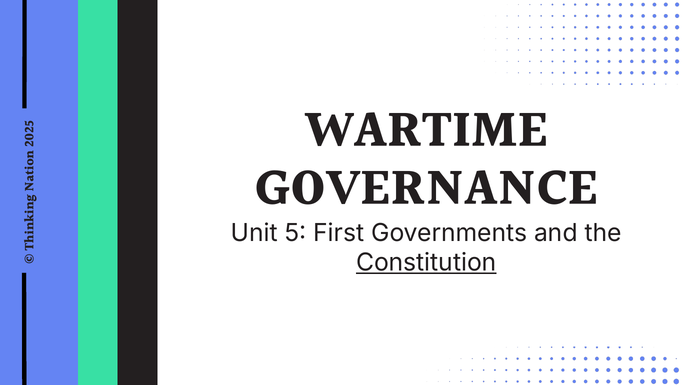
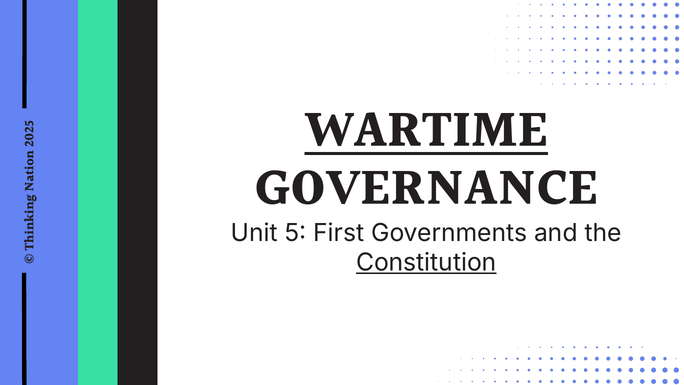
WARTIME underline: none -> present (426, 132)
